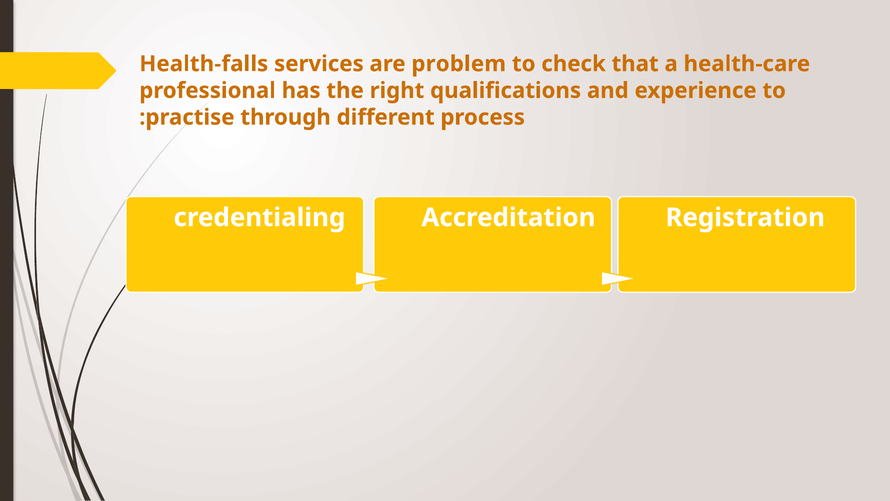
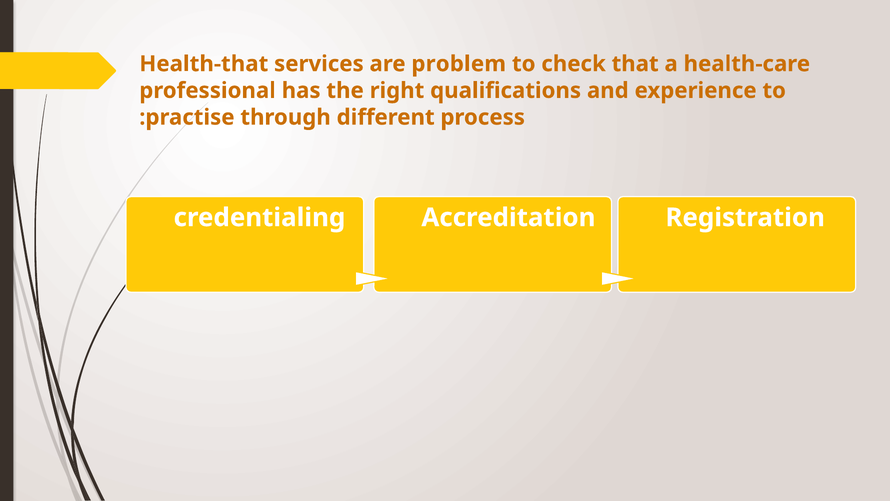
Health-falls: Health-falls -> Health-that (204, 64)
